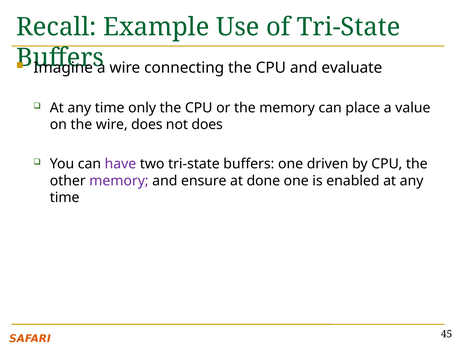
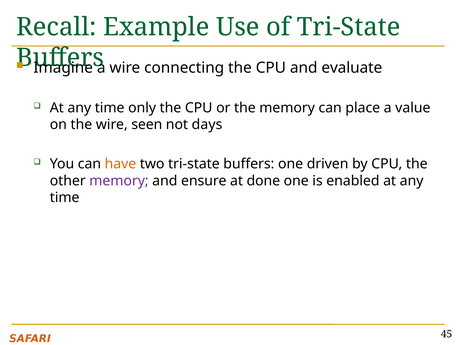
wire does: does -> seen (147, 125)
not does: does -> days (207, 125)
have colour: purple -> orange (120, 164)
